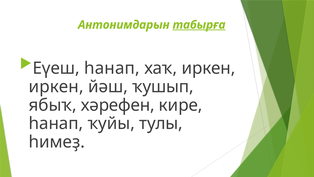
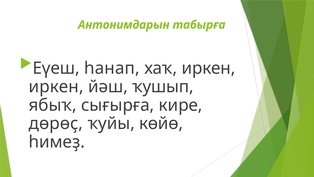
табырға underline: present -> none (199, 25)
хәрефен: хәрефен -> сығырға (118, 105)
һанап: һанап -> дөрөҫ (56, 123)
тулы: тулы -> көйө (161, 123)
